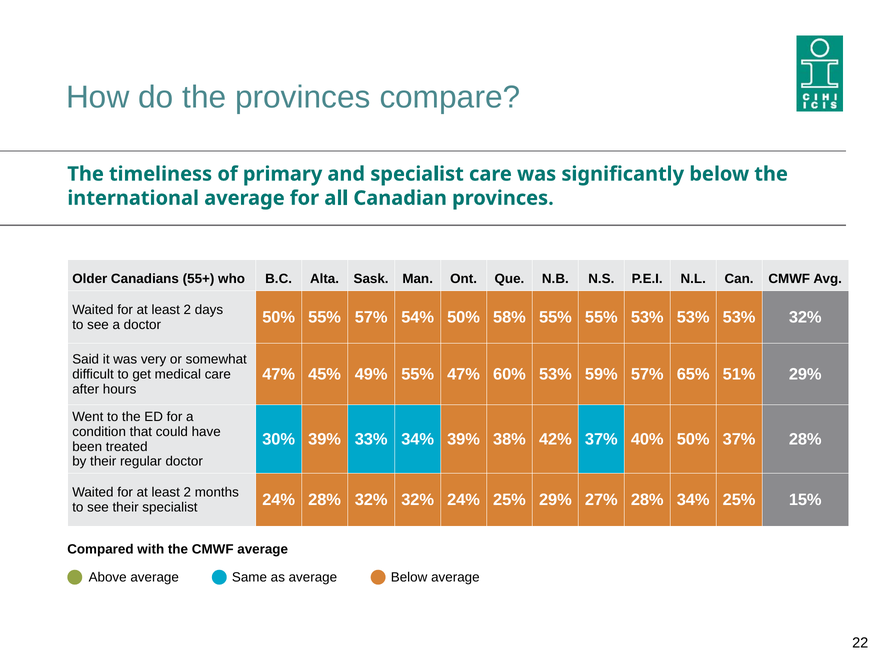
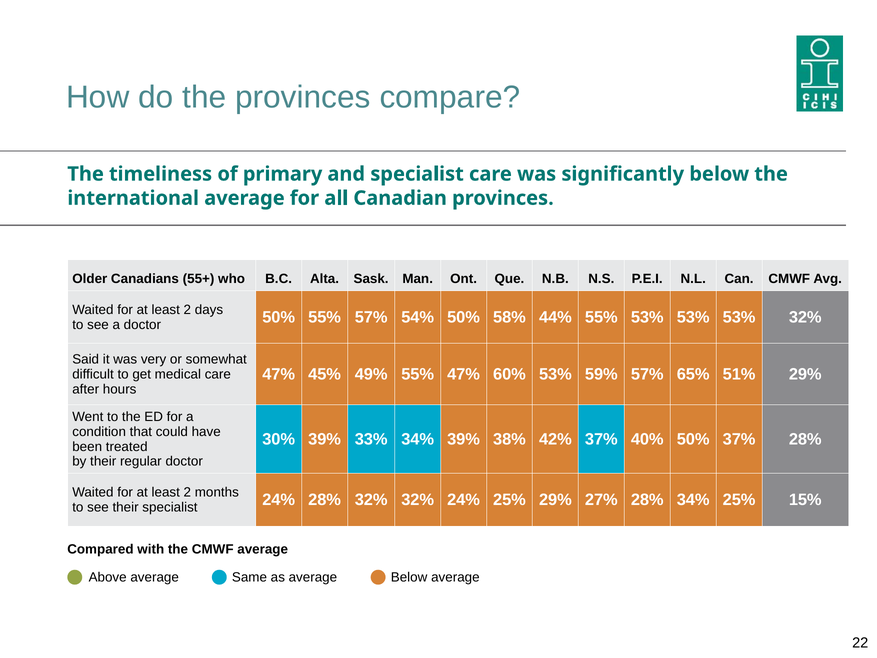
58% 55%: 55% -> 44% (555, 317)
